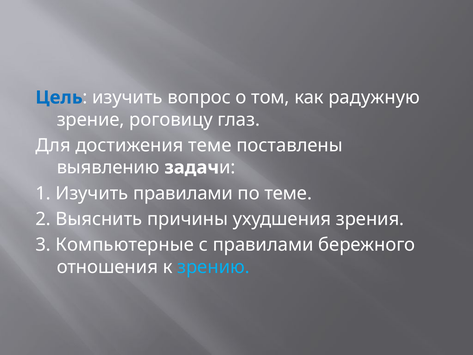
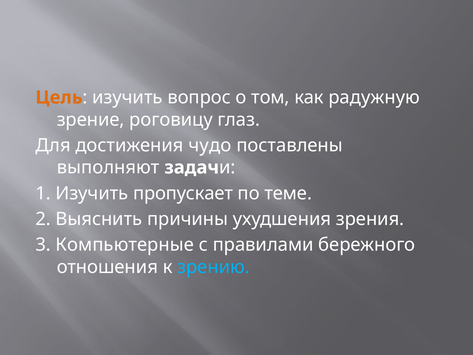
Цель colour: blue -> orange (59, 97)
достижения теме: теме -> чудо (210, 145)
выявлению: выявлению -> выполняют (108, 167)
Изучить правилами: правилами -> пропускает (183, 193)
